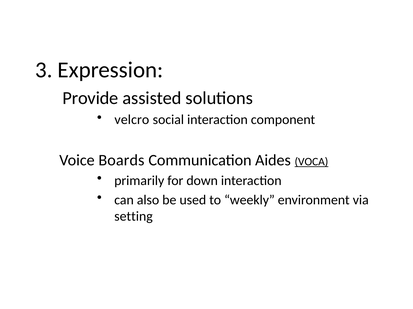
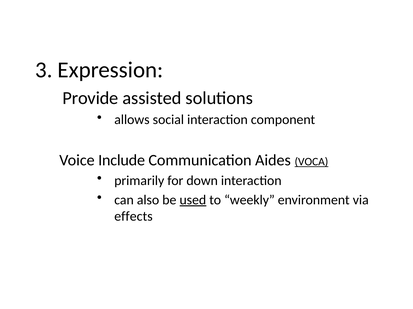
velcro: velcro -> allows (132, 120)
Boards: Boards -> Include (122, 161)
used underline: none -> present (193, 200)
setting: setting -> effects (133, 217)
